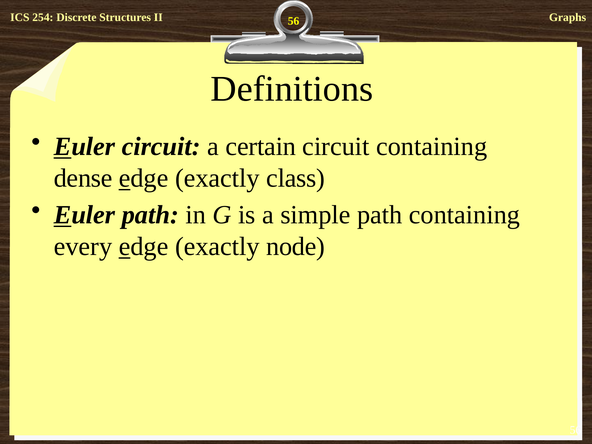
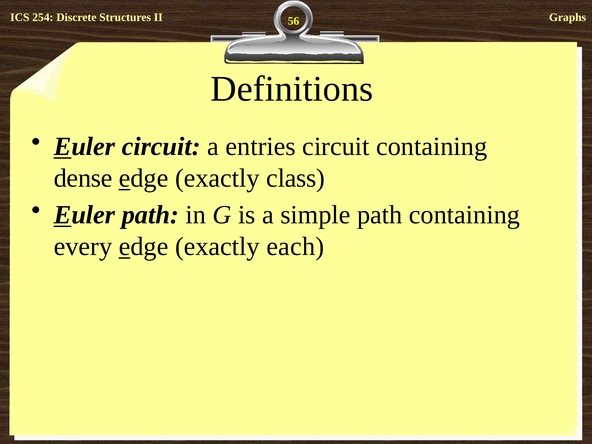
certain: certain -> entries (261, 146)
node: node -> each (295, 246)
